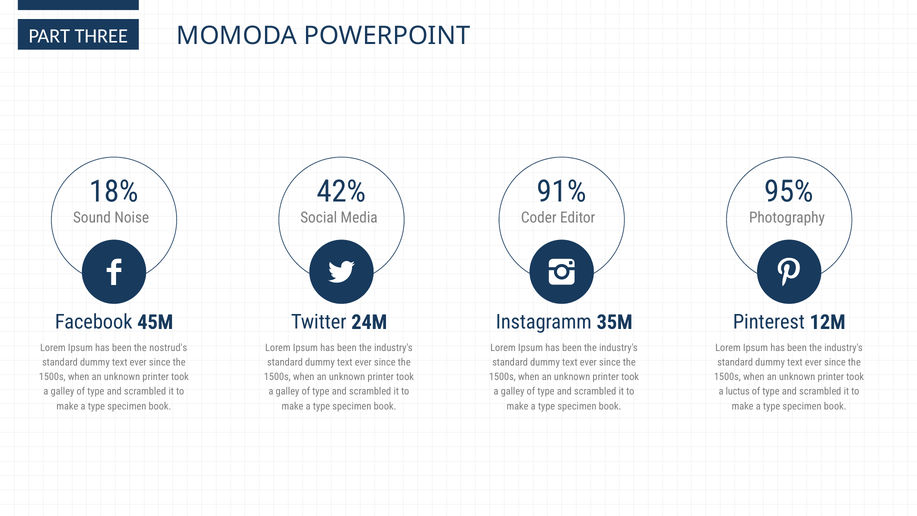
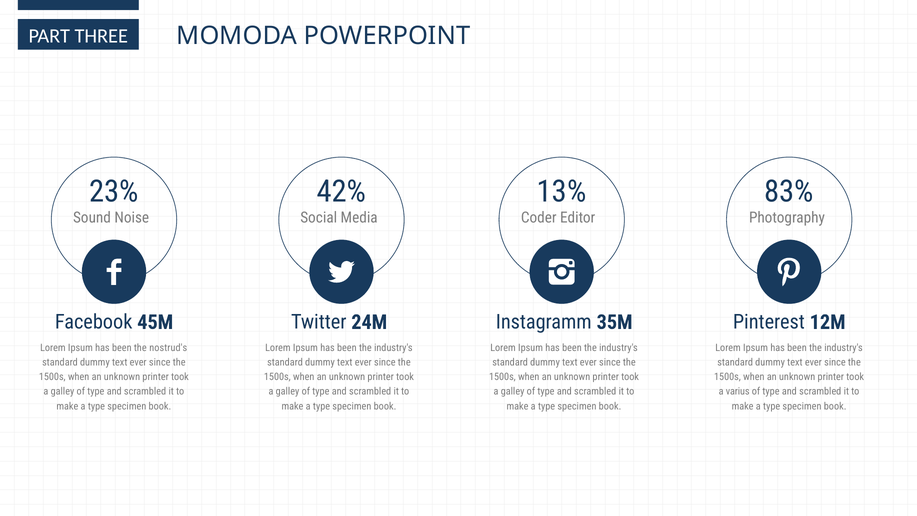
18%: 18% -> 23% (114, 192)
91%: 91% -> 13% (562, 192)
95%: 95% -> 83% (789, 192)
luctus: luctus -> varius (738, 391)
